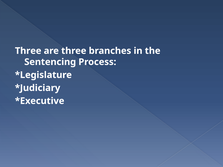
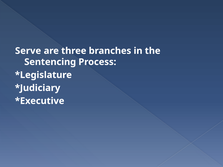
Three: Three -> Serve (28, 51)
